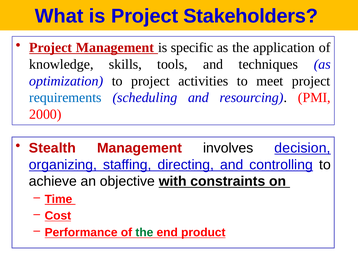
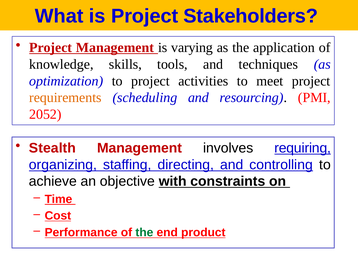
specific: specific -> varying (192, 48)
requirements colour: blue -> orange (65, 98)
2000: 2000 -> 2052 (45, 115)
decision: decision -> requiring (303, 148)
